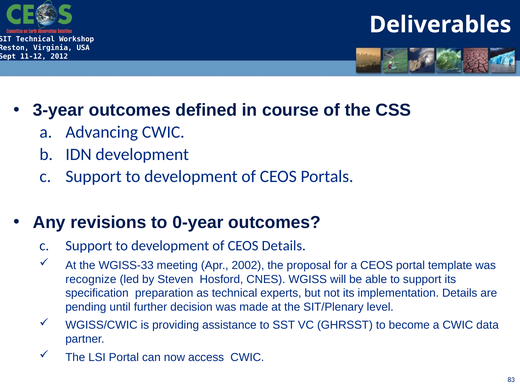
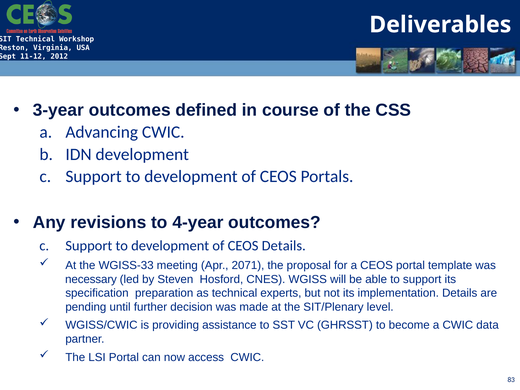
0-year: 0-year -> 4-year (198, 222)
2002: 2002 -> 2071 (248, 265)
recognize: recognize -> necessary (91, 279)
